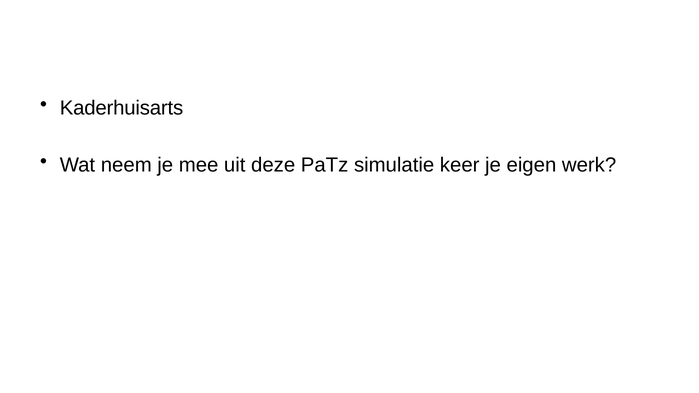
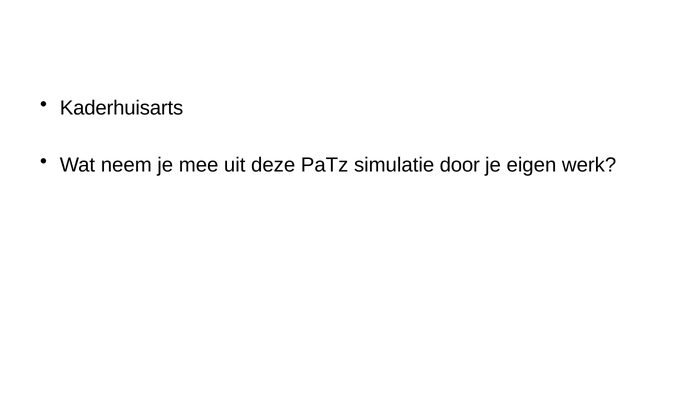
keer: keer -> door (460, 165)
